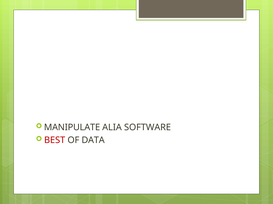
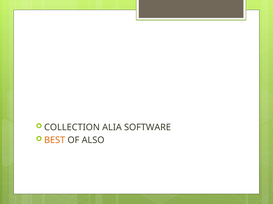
MANIPULATE: MANIPULATE -> COLLECTION (72, 128)
BEST colour: red -> orange (55, 141)
DATA: DATA -> ALSO (93, 141)
